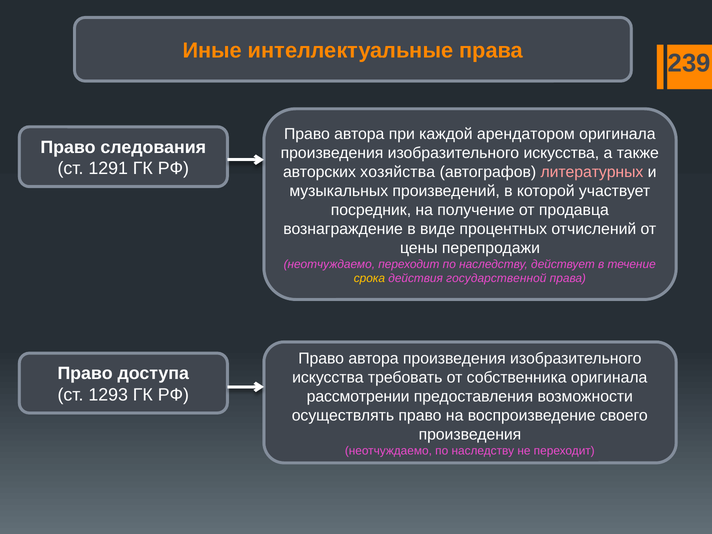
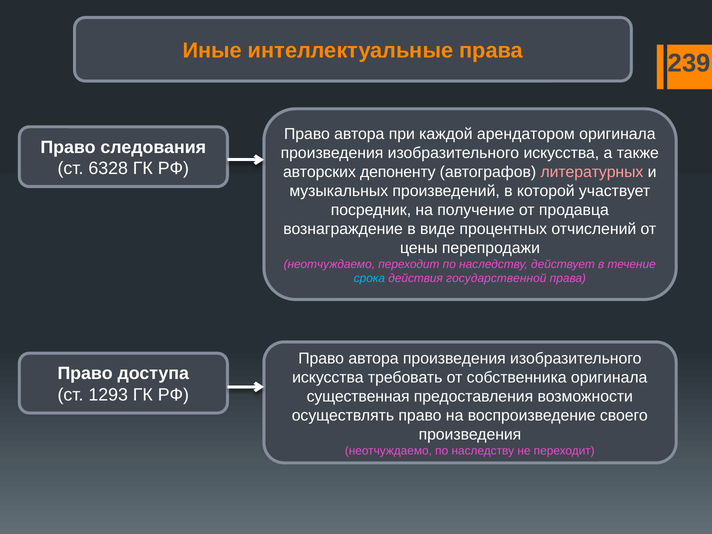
1291: 1291 -> 6328 (108, 169)
хозяйства: хозяйства -> депоненту (398, 172)
срока colour: yellow -> light blue (369, 278)
рассмотрении: рассмотрении -> существенная (358, 396)
